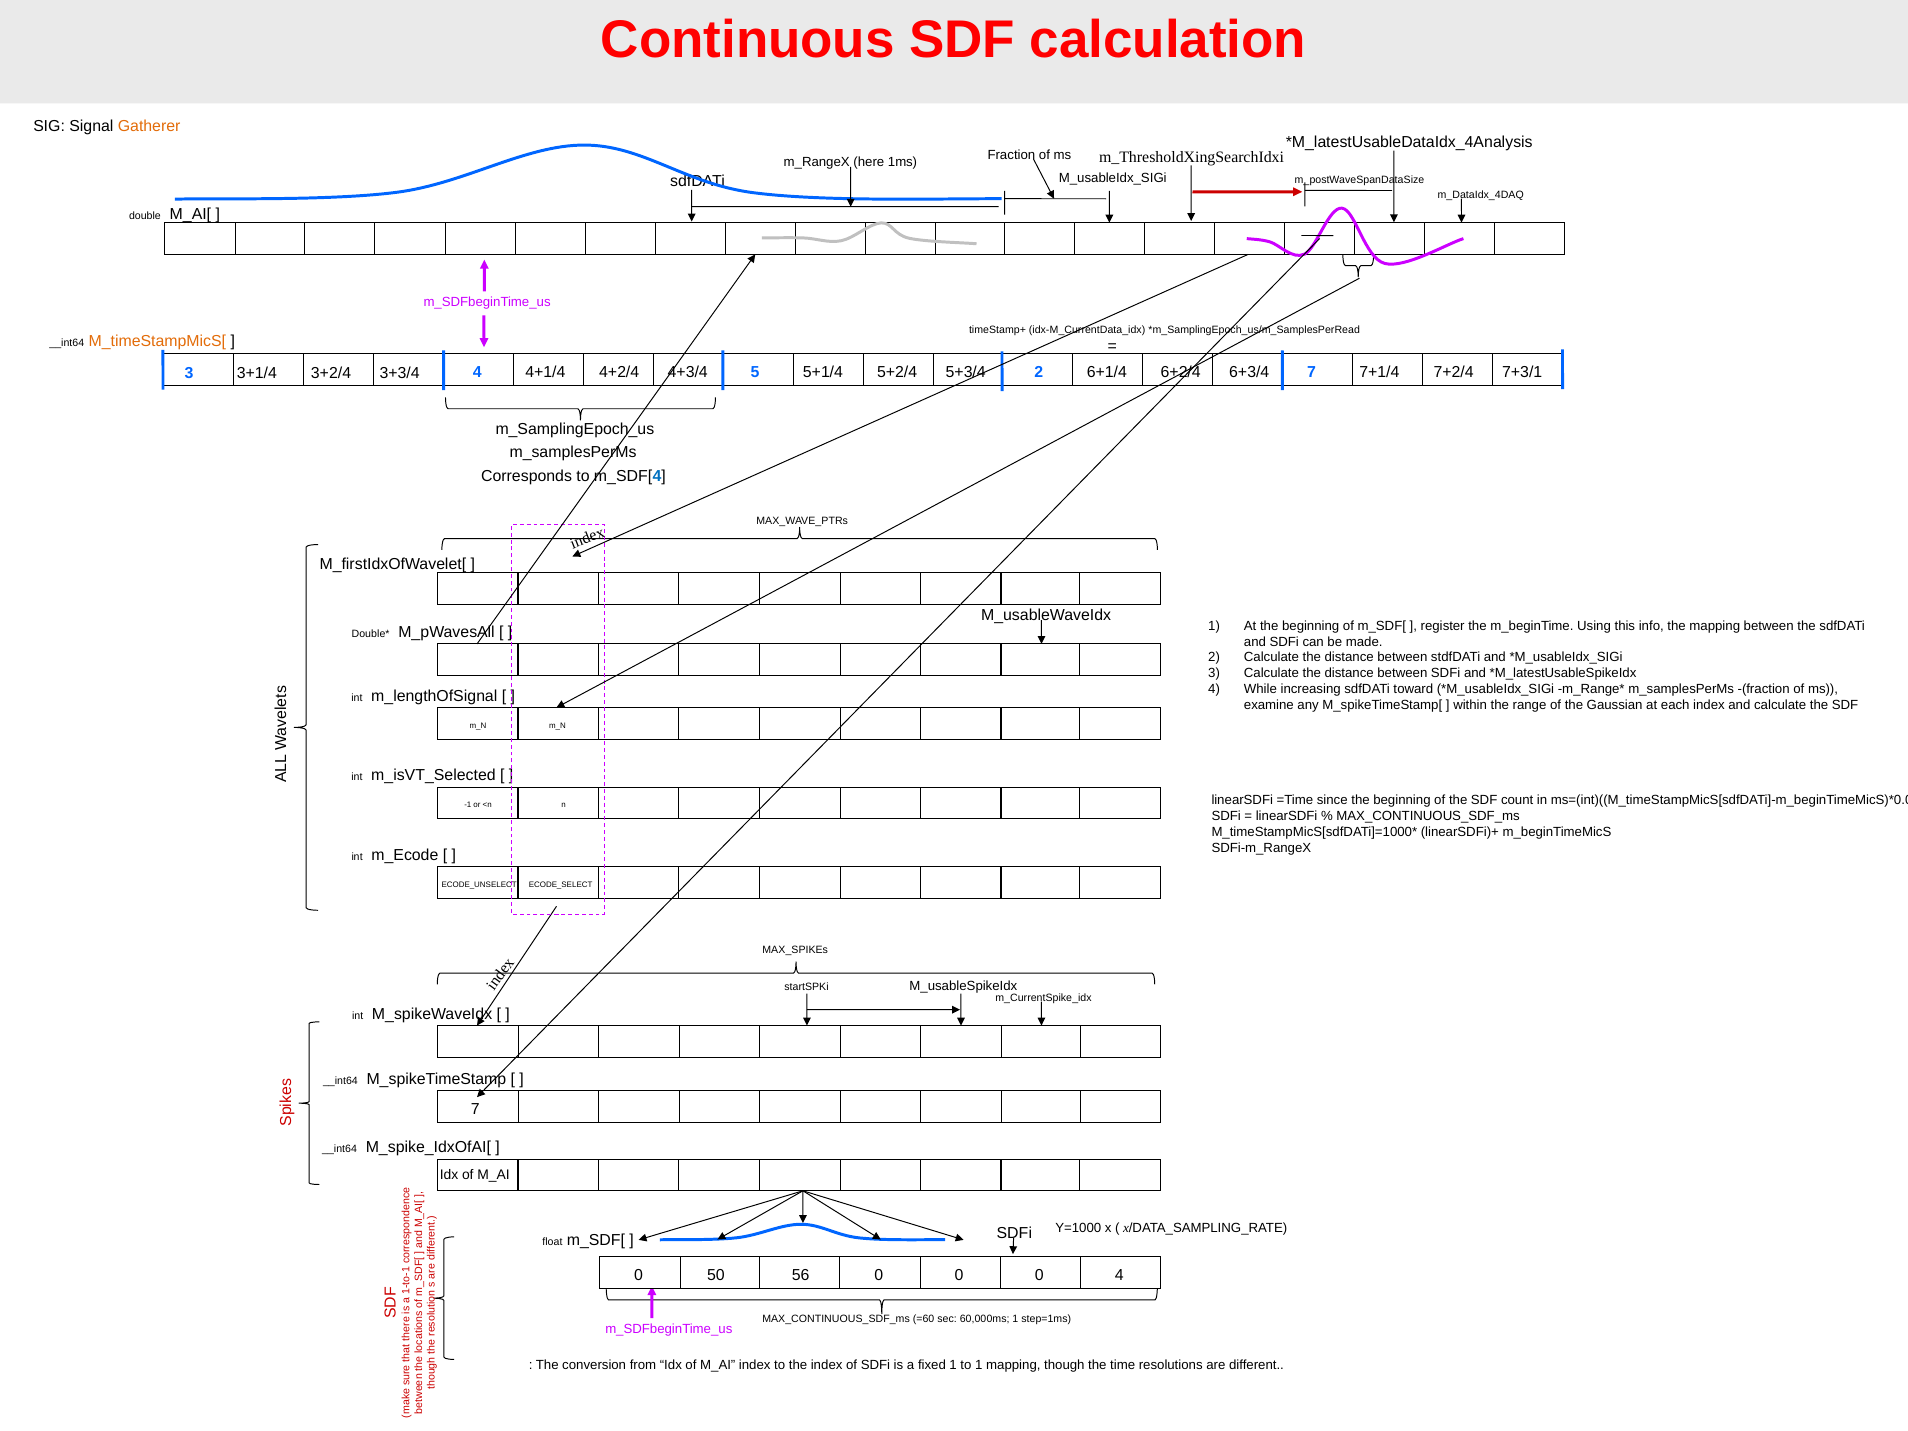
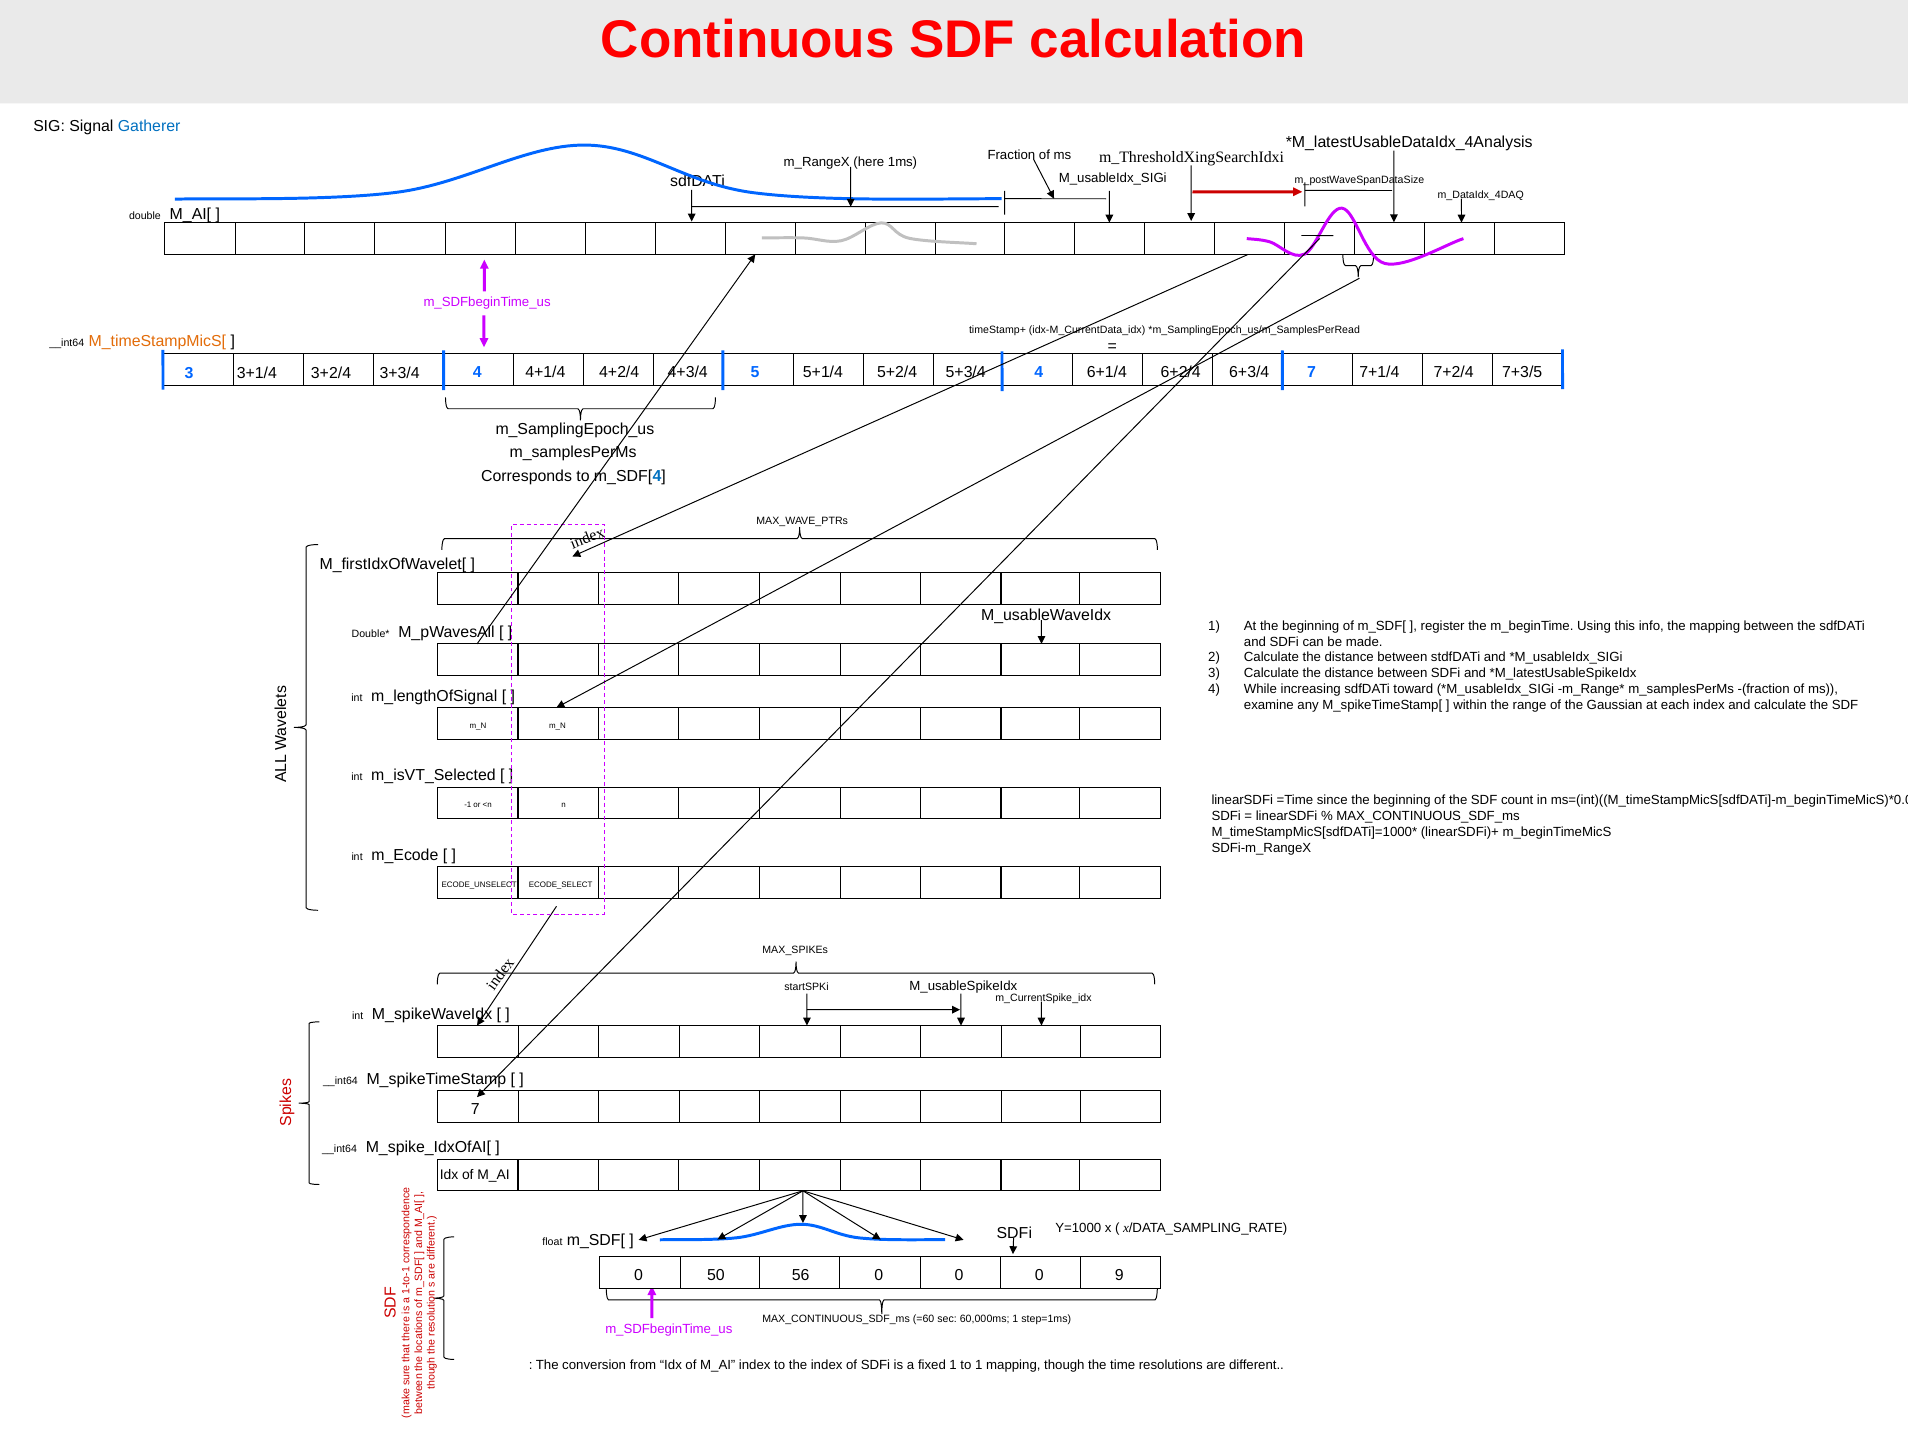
Gatherer colour: orange -> blue (149, 127)
5+3/4 2: 2 -> 4 (1039, 373)
7+3/1: 7+3/1 -> 7+3/5 (1522, 373)
0 4: 4 -> 9 (1119, 1275)
